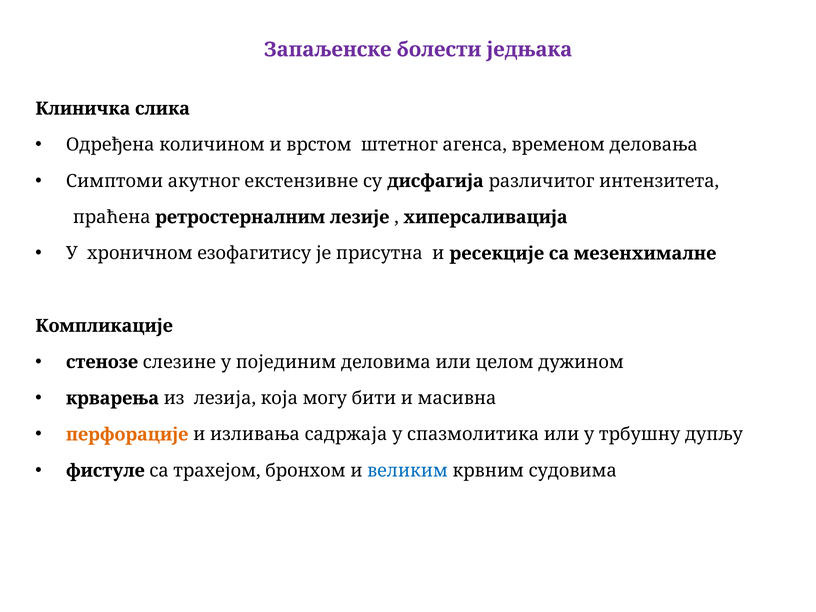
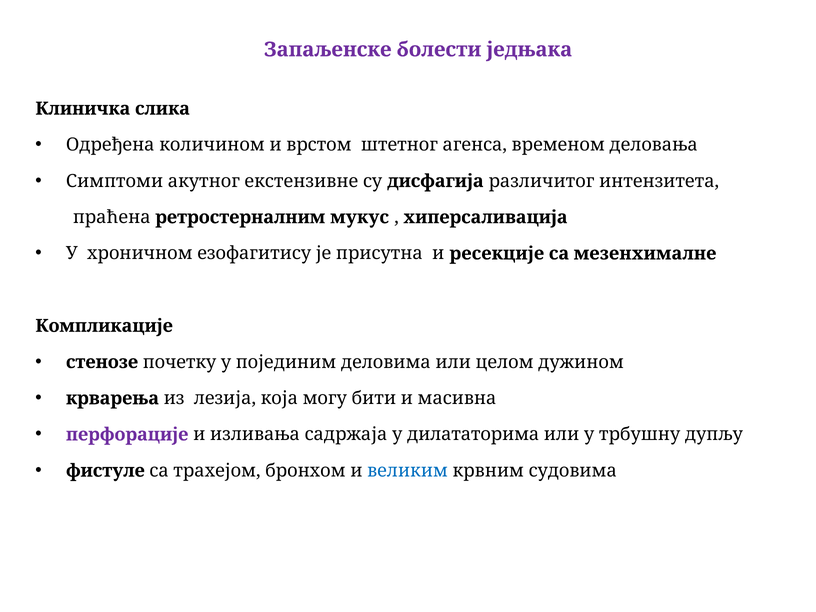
лезије: лезије -> мукус (360, 217)
слезине: слезине -> почетку (180, 362)
перфорације colour: orange -> purple (127, 434)
спазмолитика: спазмолитика -> дилататорима (473, 434)
